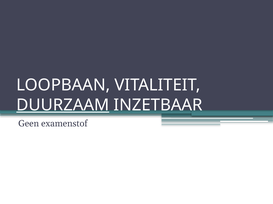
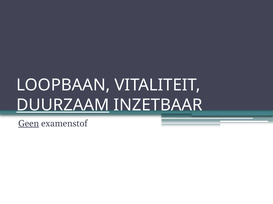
Geen underline: none -> present (29, 124)
